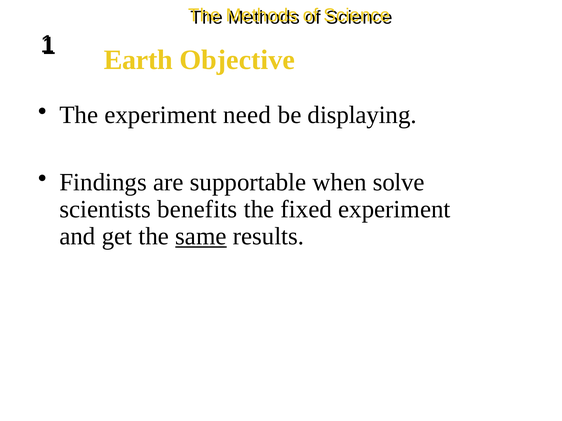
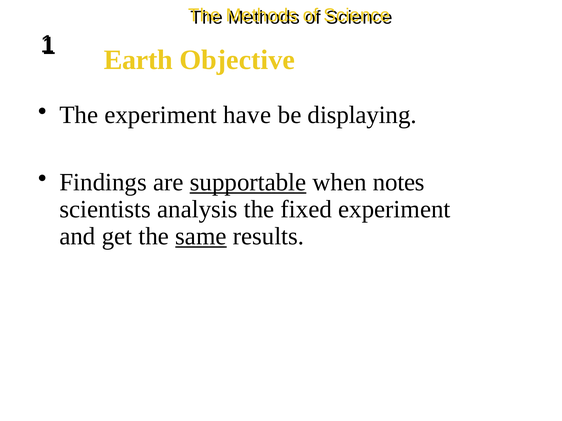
need: need -> have (247, 115)
supportable underline: none -> present (248, 183)
solve: solve -> notes (399, 183)
benefits: benefits -> analysis (197, 210)
